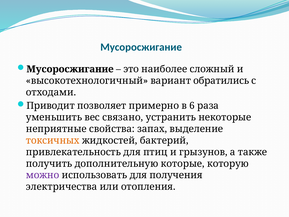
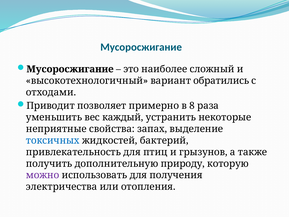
6: 6 -> 8 (192, 106)
связано: связано -> каждый (123, 117)
токсичных colour: orange -> blue (53, 140)
которые: которые -> природу (183, 163)
